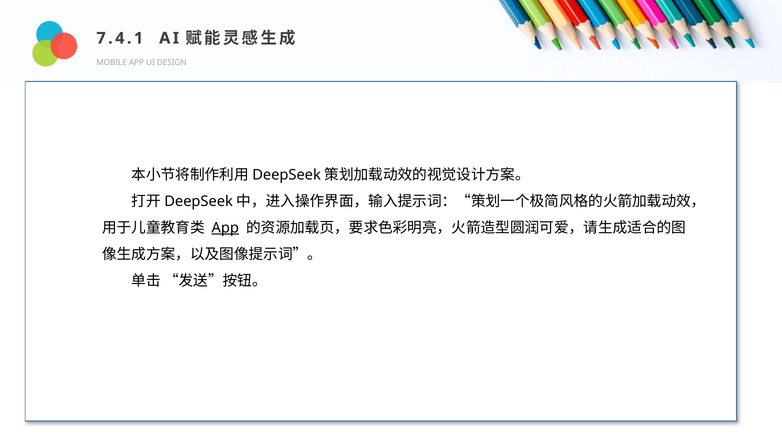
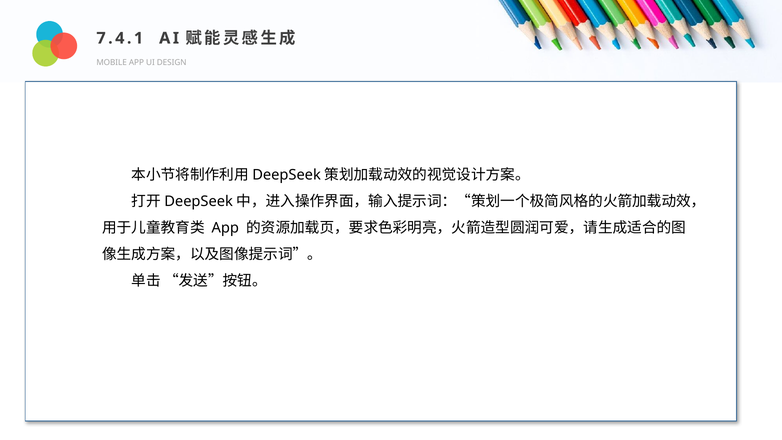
App underline: present -> none (225, 228)
